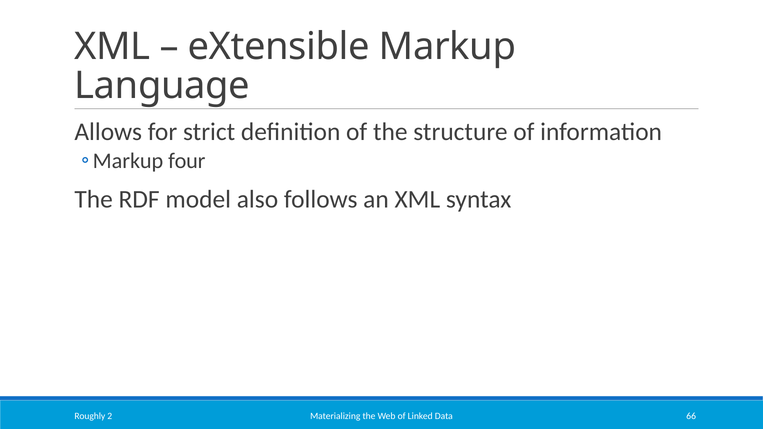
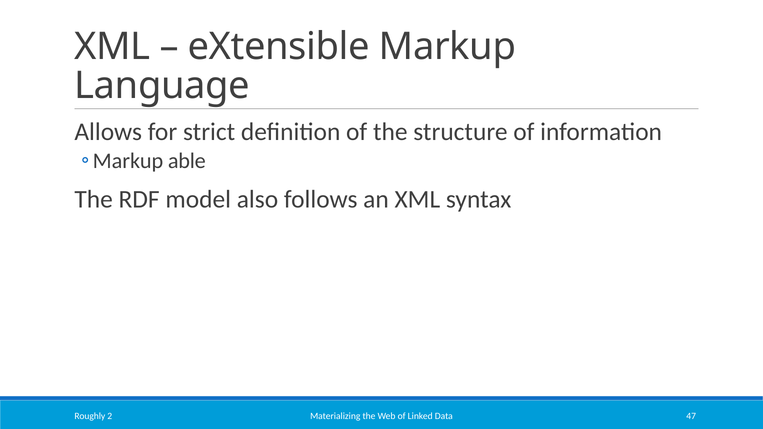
four: four -> able (187, 161)
66: 66 -> 47 (691, 416)
